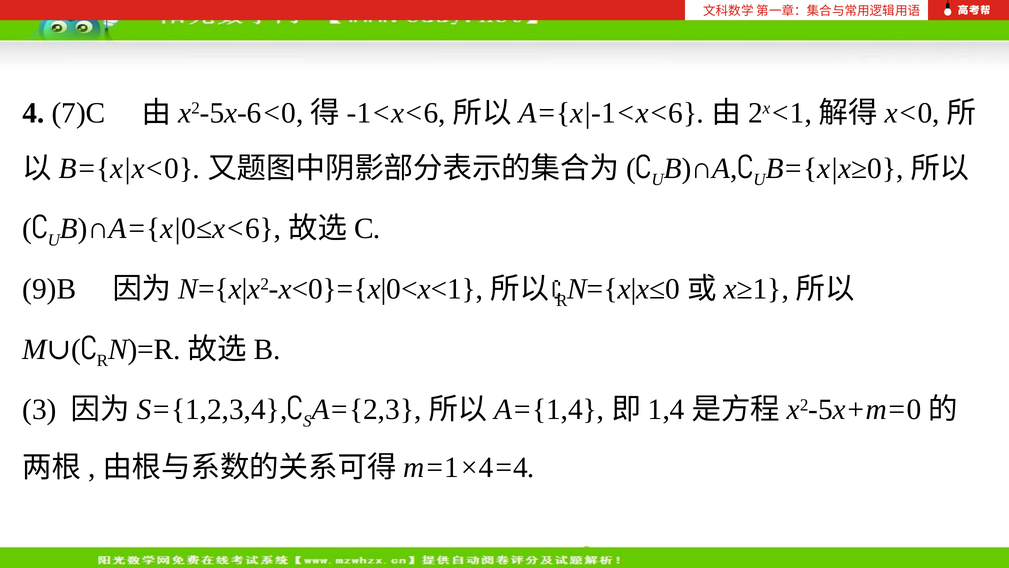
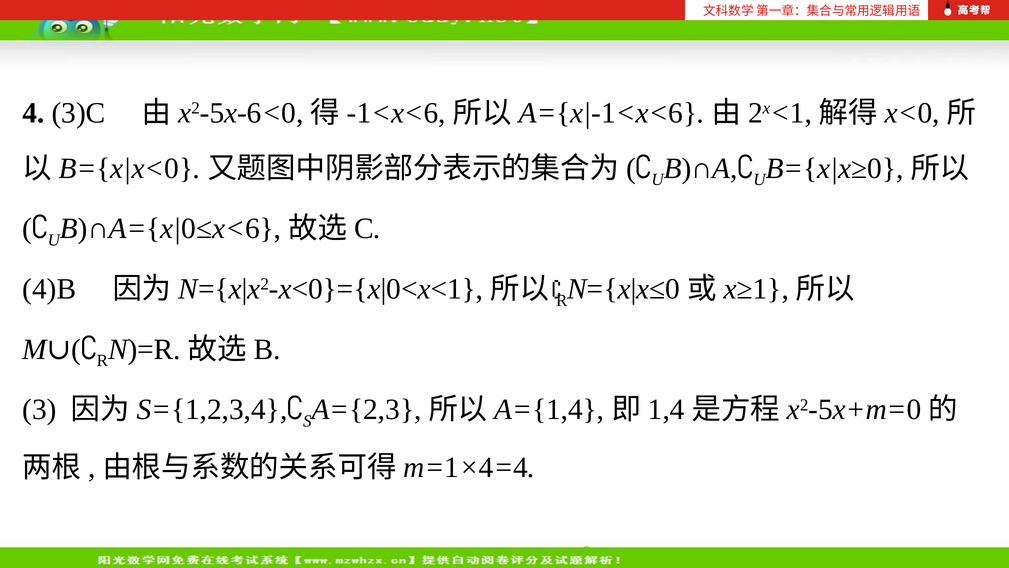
7)C: 7)C -> 3)C (78, 113)
9)B: 9)B -> 4)B (49, 289)
